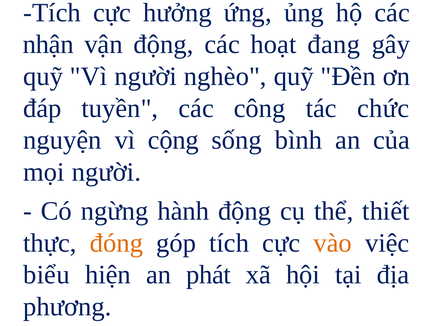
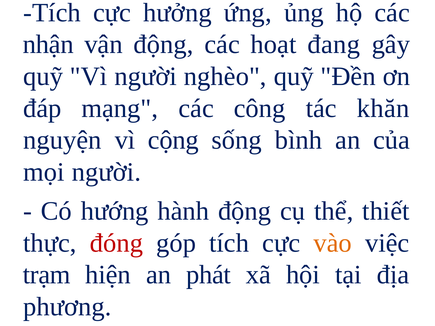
tuyền: tuyền -> mạng (120, 108)
chức: chức -> khăn (383, 108)
ngừng: ngừng -> hướng (115, 211)
đóng colour: orange -> red (116, 243)
biểu: biểu -> trạm (47, 275)
